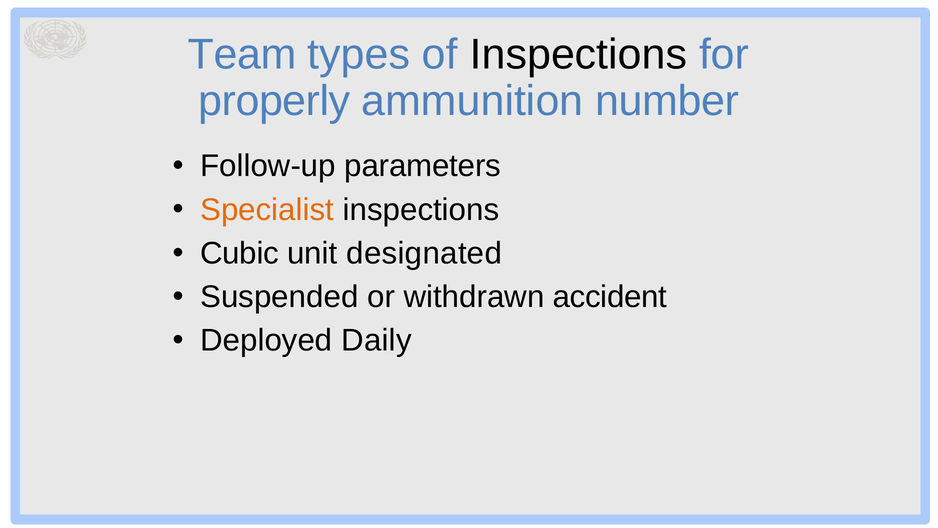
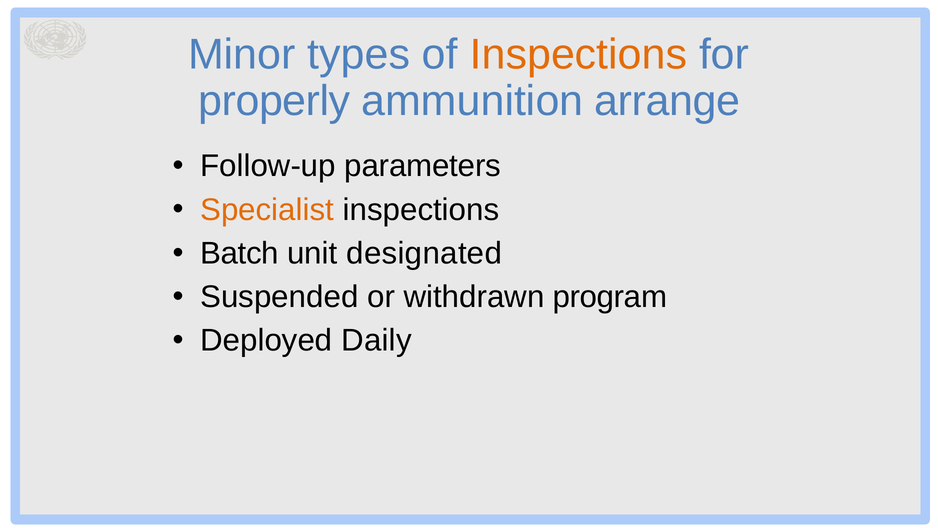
Team: Team -> Minor (242, 55)
Inspections colour: black -> orange (578, 55)
number: number -> arrange (667, 101)
Cubic: Cubic -> Batch (239, 253)
accident: accident -> program (610, 297)
